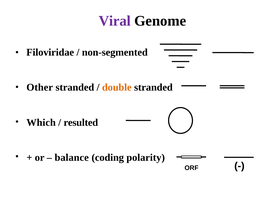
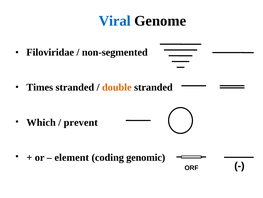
Viral colour: purple -> blue (115, 21)
Other: Other -> Times (40, 87)
resulted: resulted -> prevent (81, 122)
balance: balance -> element (72, 157)
polarity: polarity -> genomic (146, 157)
